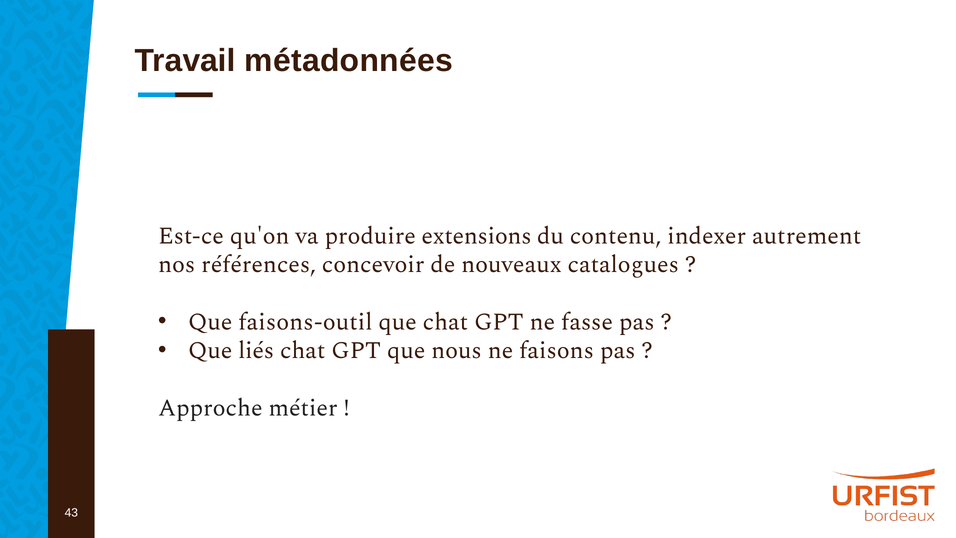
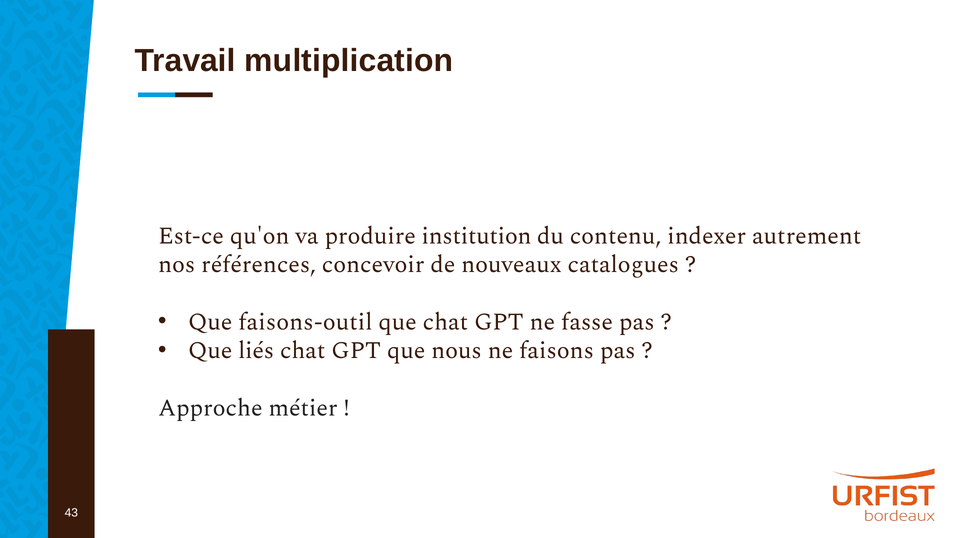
métadonnées: métadonnées -> multiplication (349, 61)
extensions: extensions -> institution (477, 236)
